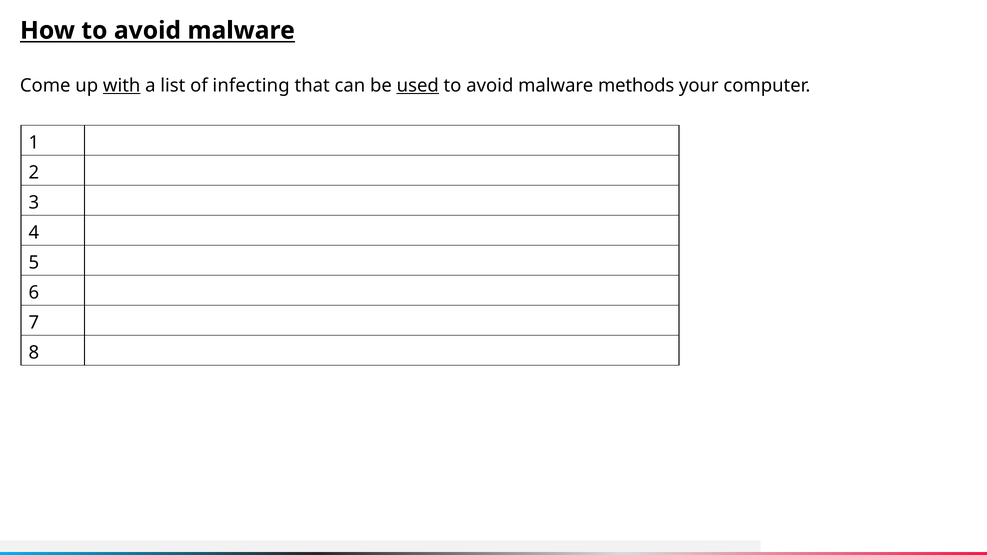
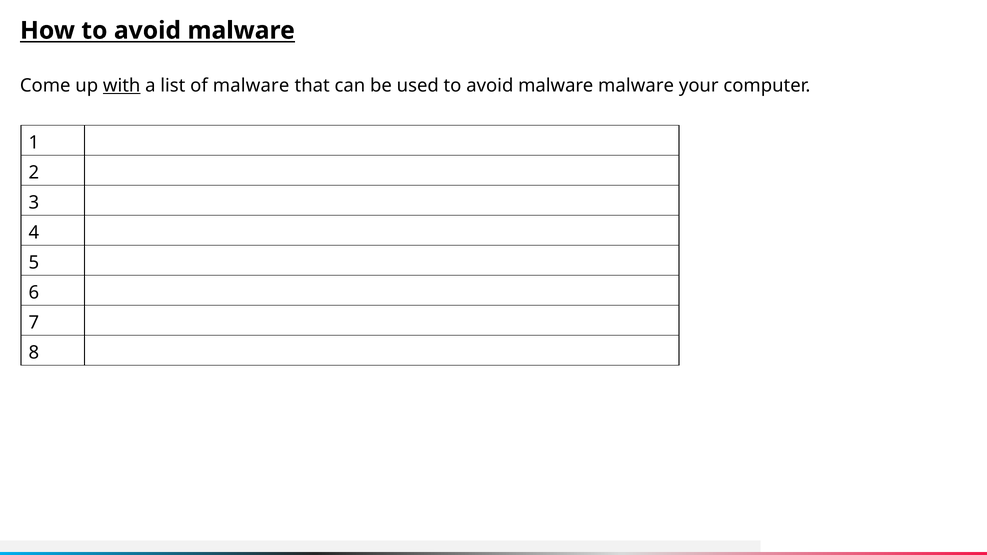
of infecting: infecting -> malware (251, 86)
used underline: present -> none (418, 86)
malware methods: methods -> malware (636, 86)
